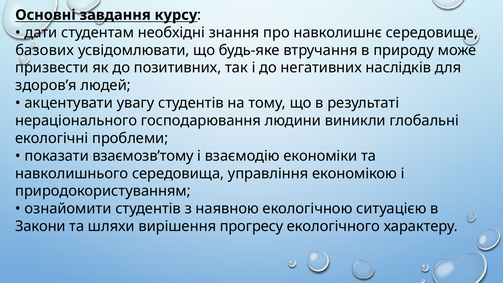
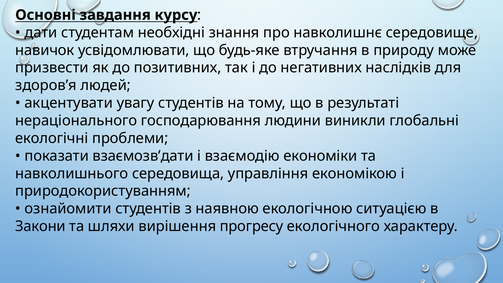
базових: базових -> навичок (45, 50)
взаємозв’тому: взаємозв’тому -> взаємозв’дати (143, 156)
